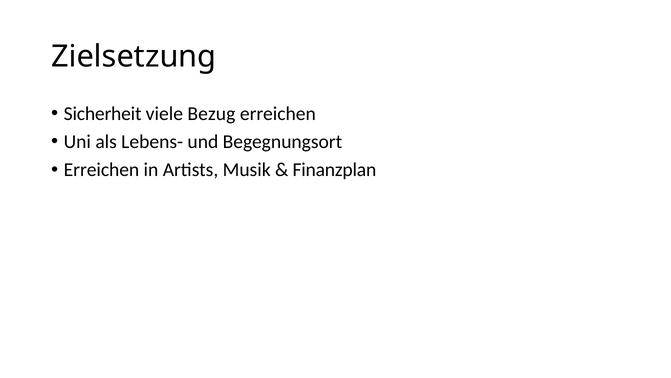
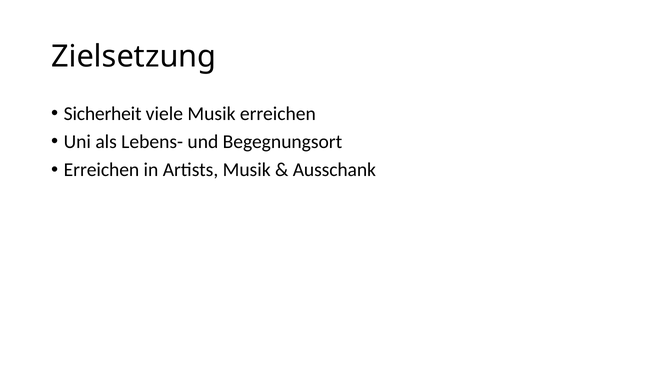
viele Bezug: Bezug -> Musik (211, 113)
Finanzplan: Finanzplan -> Ausschank (334, 170)
